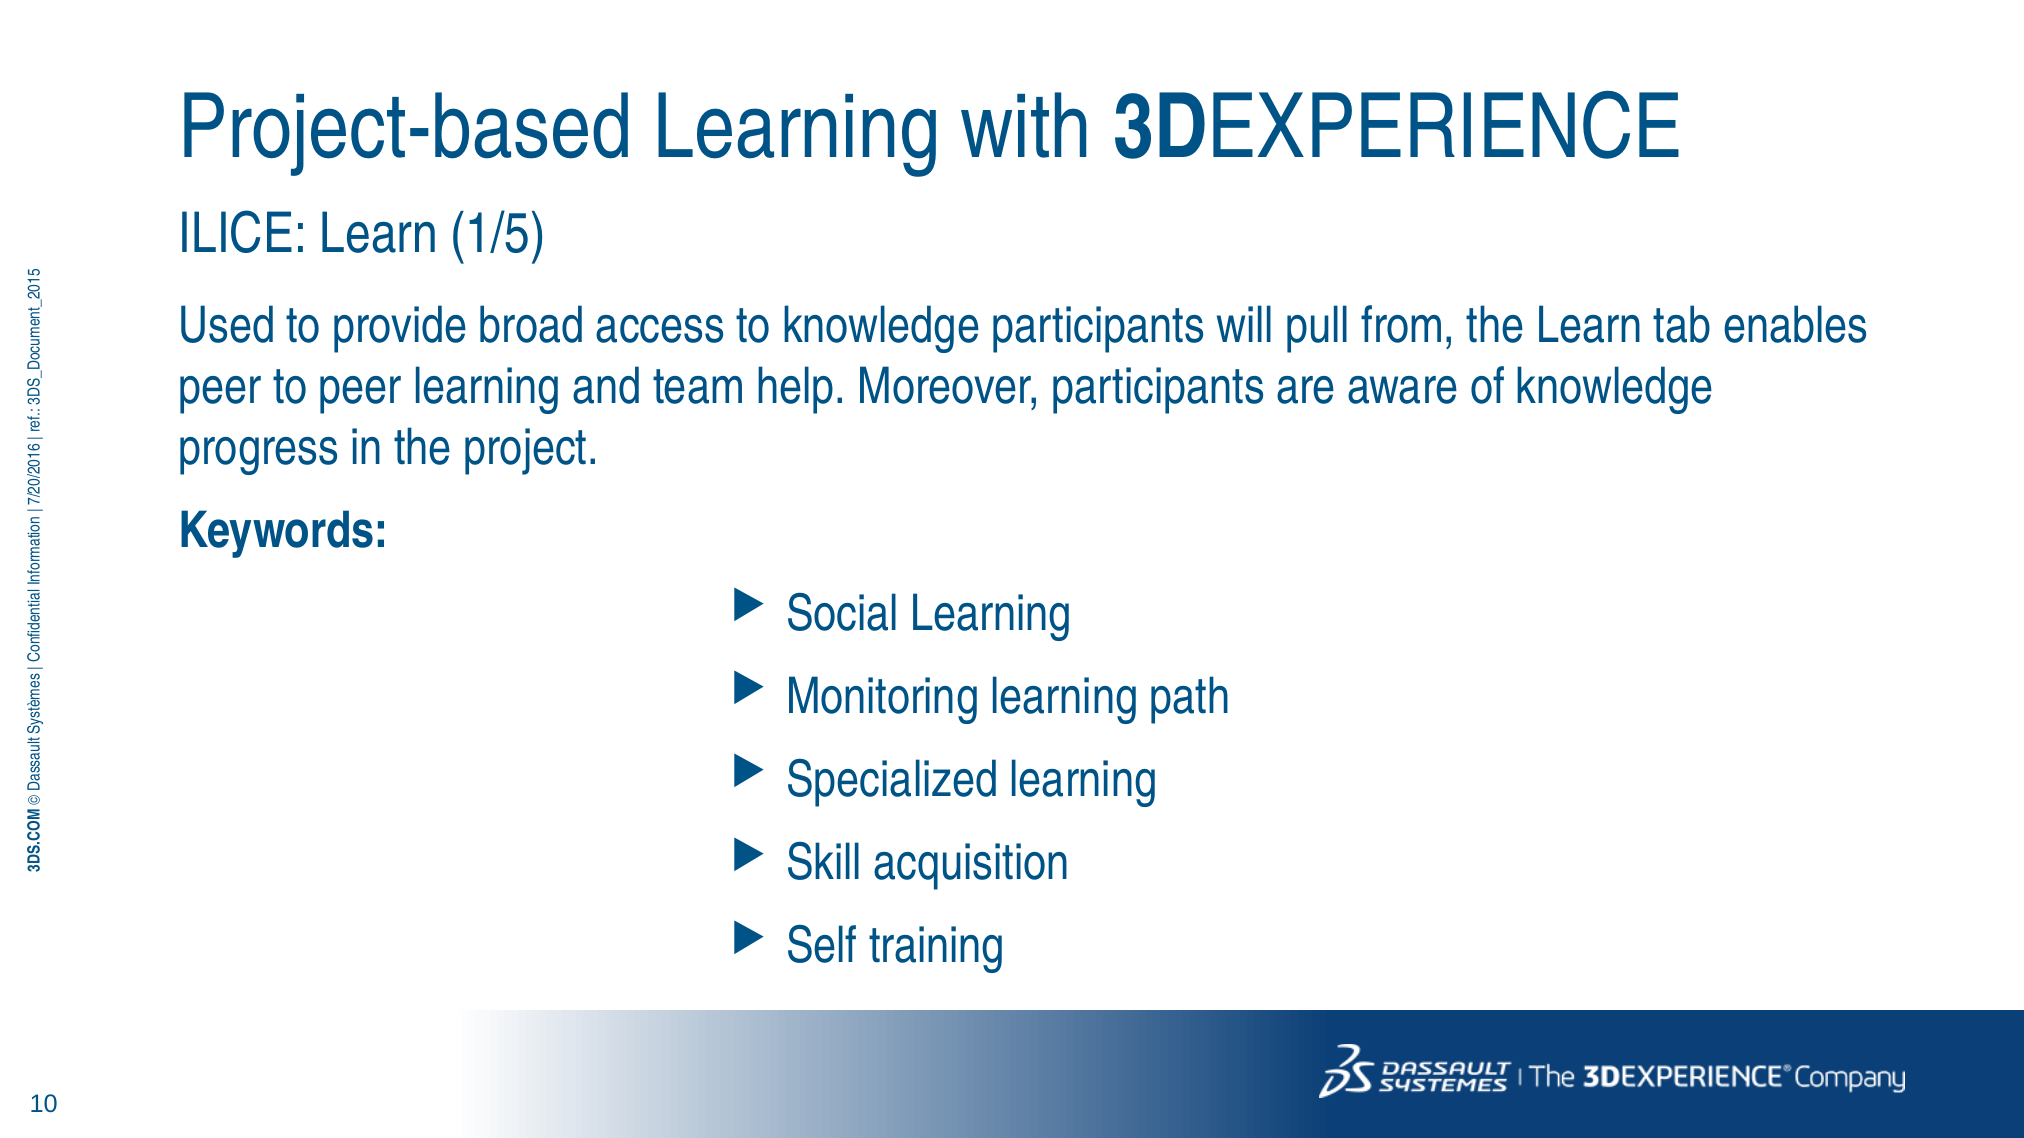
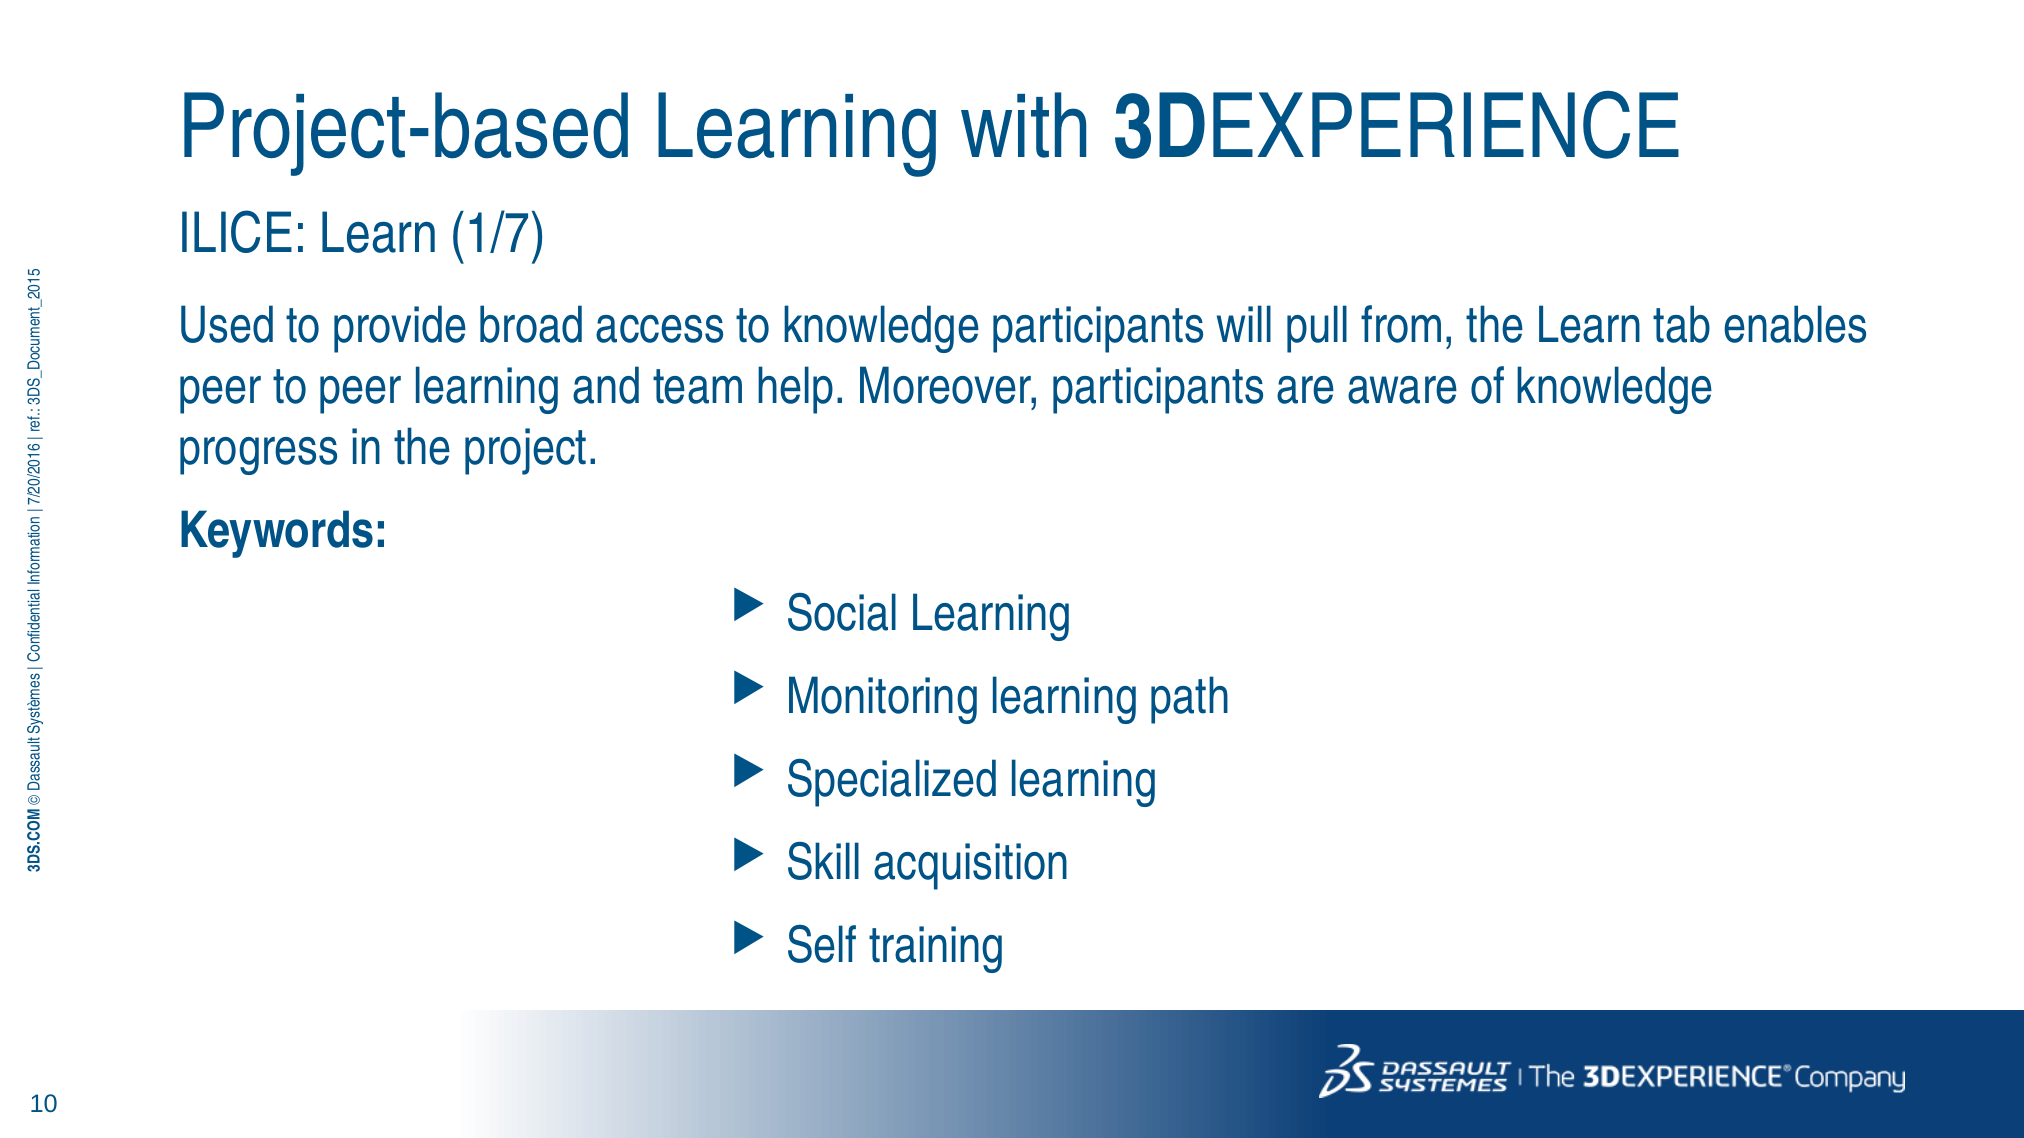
1/5: 1/5 -> 1/7 (498, 234)
